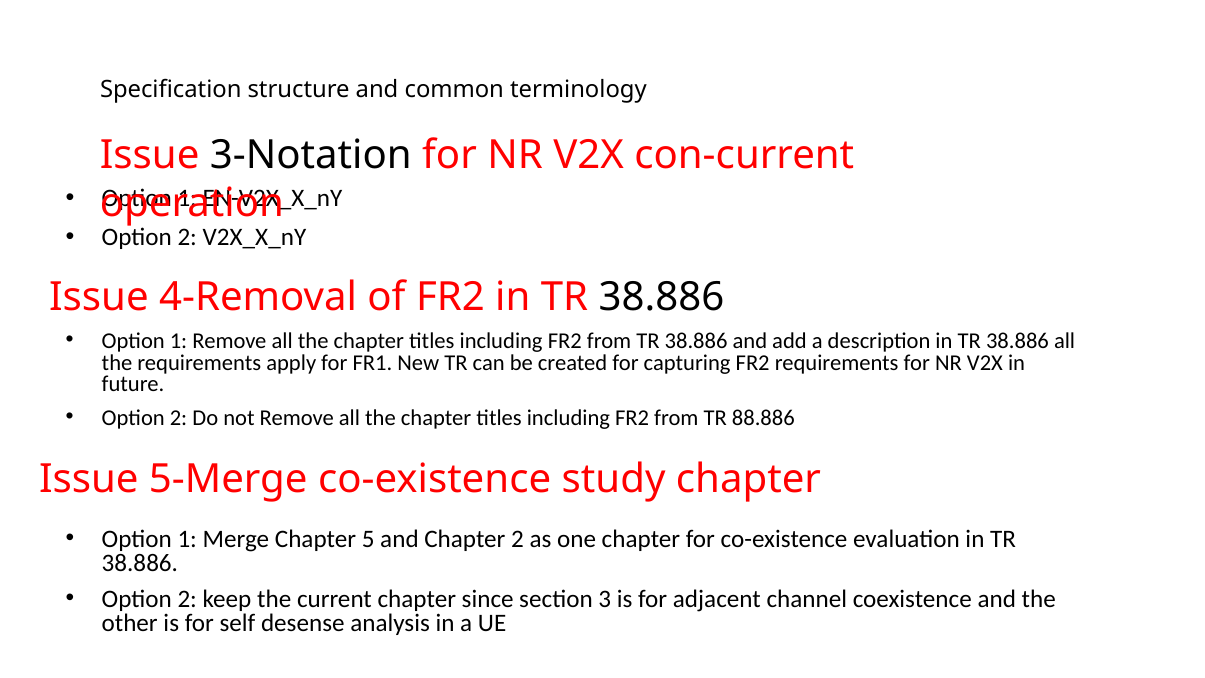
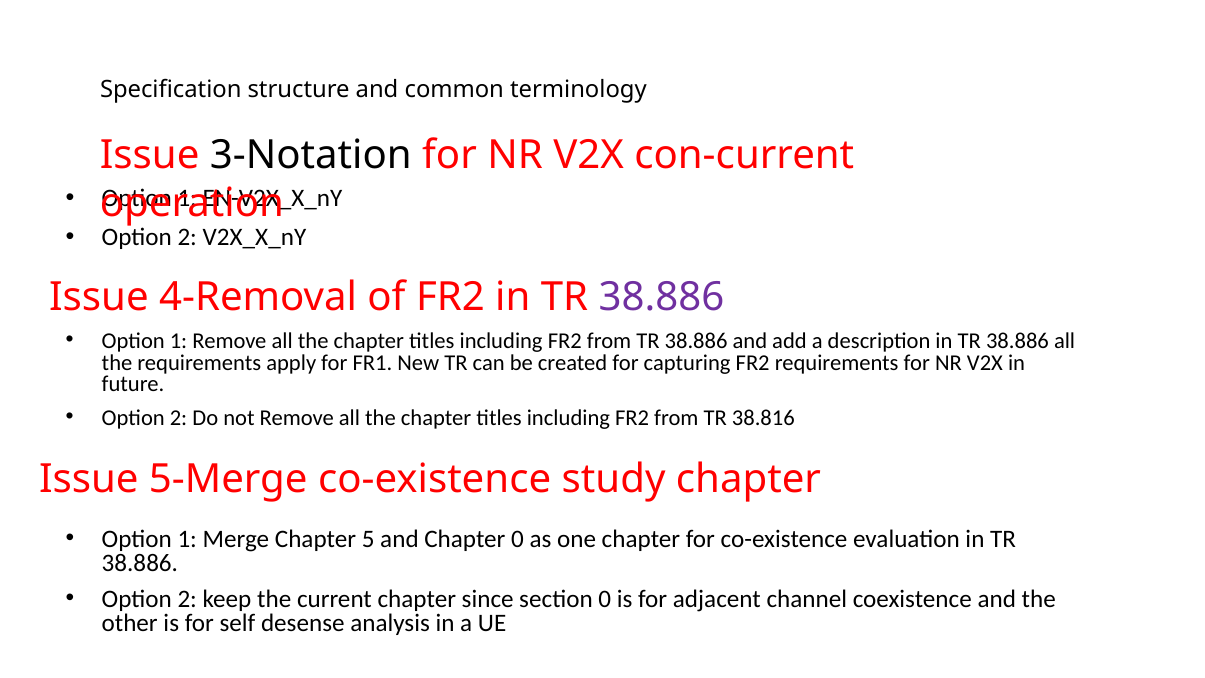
38.886 colour: black -> purple (661, 297)
88.886: 88.886 -> 38.816 (763, 418)
Chapter 2: 2 -> 0 (518, 539)
section 3: 3 -> 0 (605, 599)
